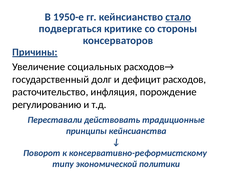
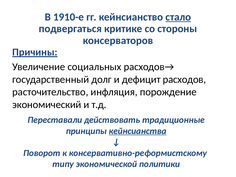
1950-е: 1950-е -> 1910-е (69, 17)
регулированию: регулированию -> экономический (47, 105)
кейнсианства underline: none -> present (138, 131)
